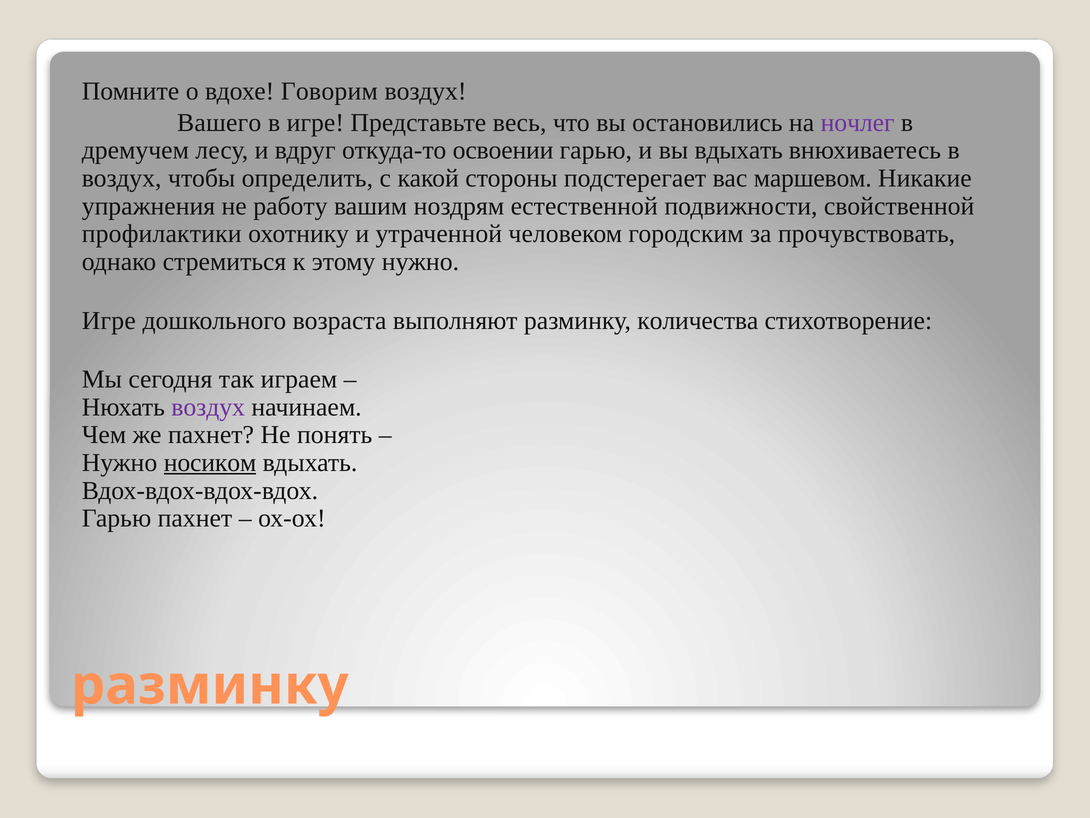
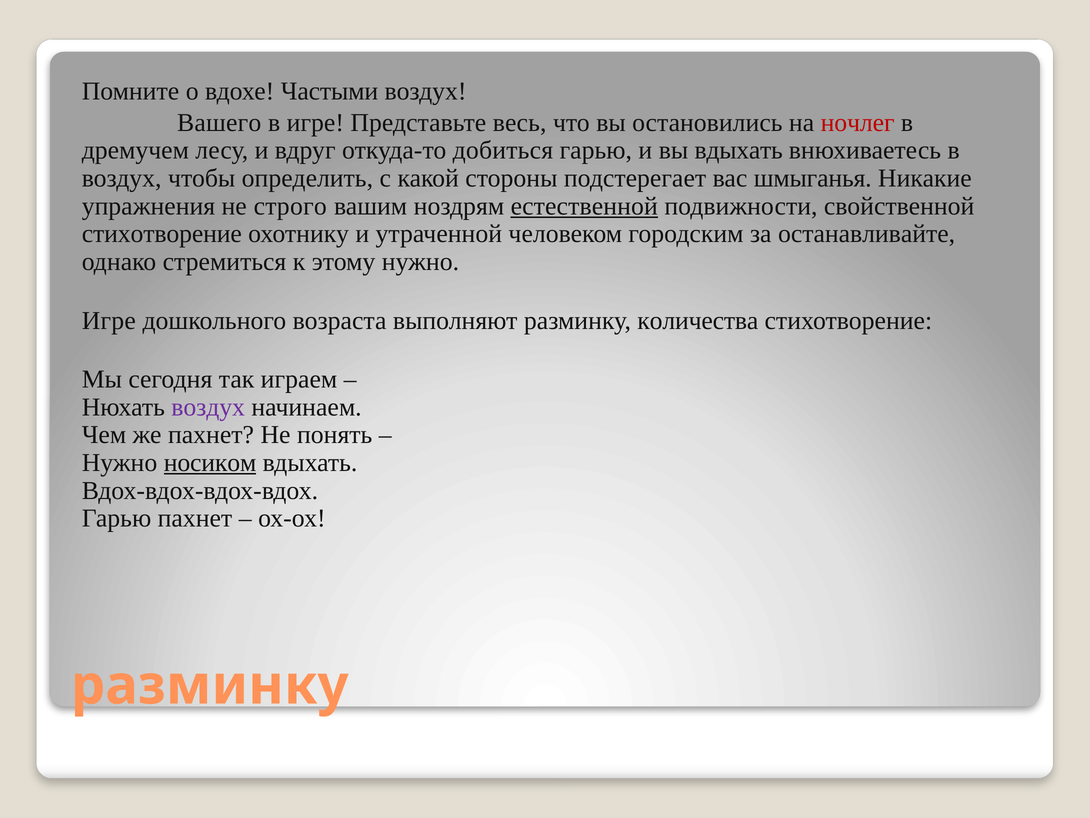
Говорим: Говорим -> Частыми (329, 91)
ночлег colour: purple -> red (858, 123)
освоении: освоении -> добиться (503, 150)
маршевом: маршевом -> шмыганья (813, 178)
работу: работу -> строго (290, 206)
естественной underline: none -> present (584, 206)
профилактики: профилактики -> стихотворение (162, 234)
прочувствовать: прочувствовать -> останавливайте (867, 234)
